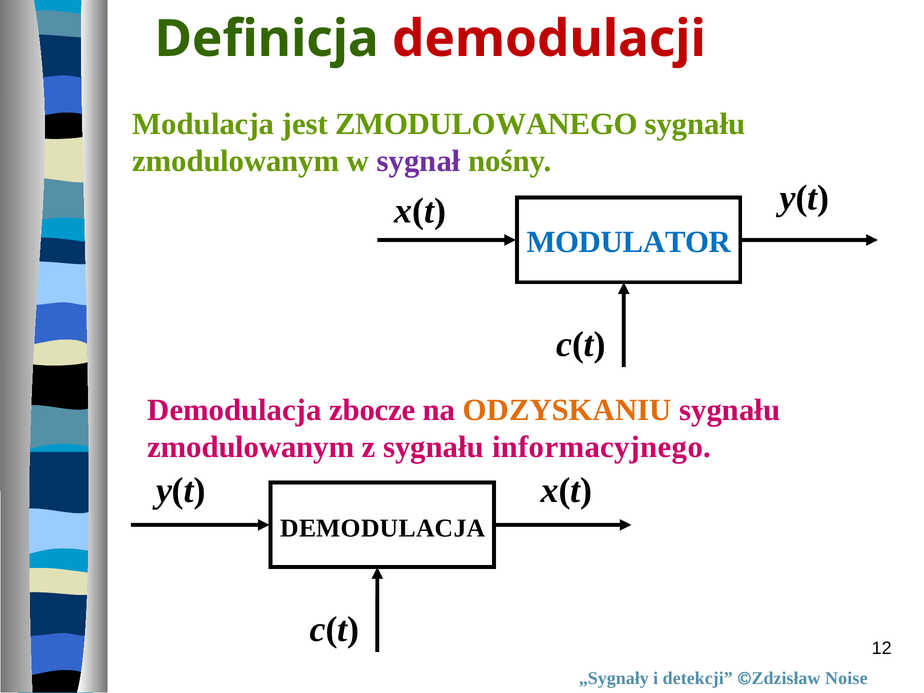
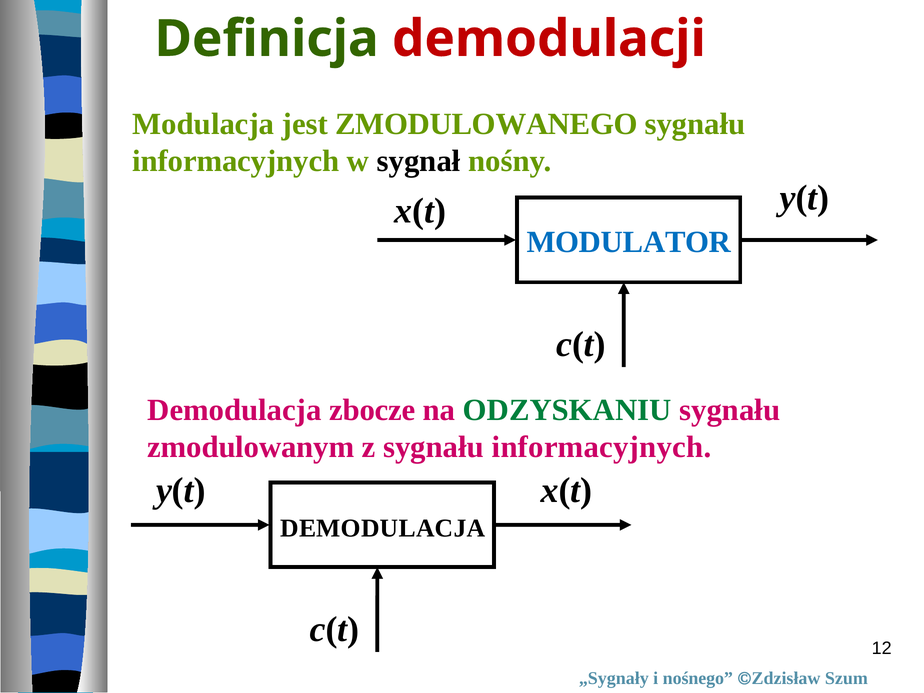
zmodulowanym: zmodulowanym -> informacyjnych (236, 161)
sygnał colour: purple -> black (419, 161)
ODZYSKANIU colour: orange -> green (567, 410)
z sygnału informacyjnego: informacyjnego -> informacyjnych (602, 447)
detekcji: detekcji -> nośnego (698, 678)
Noise: Noise -> Szum (846, 678)
